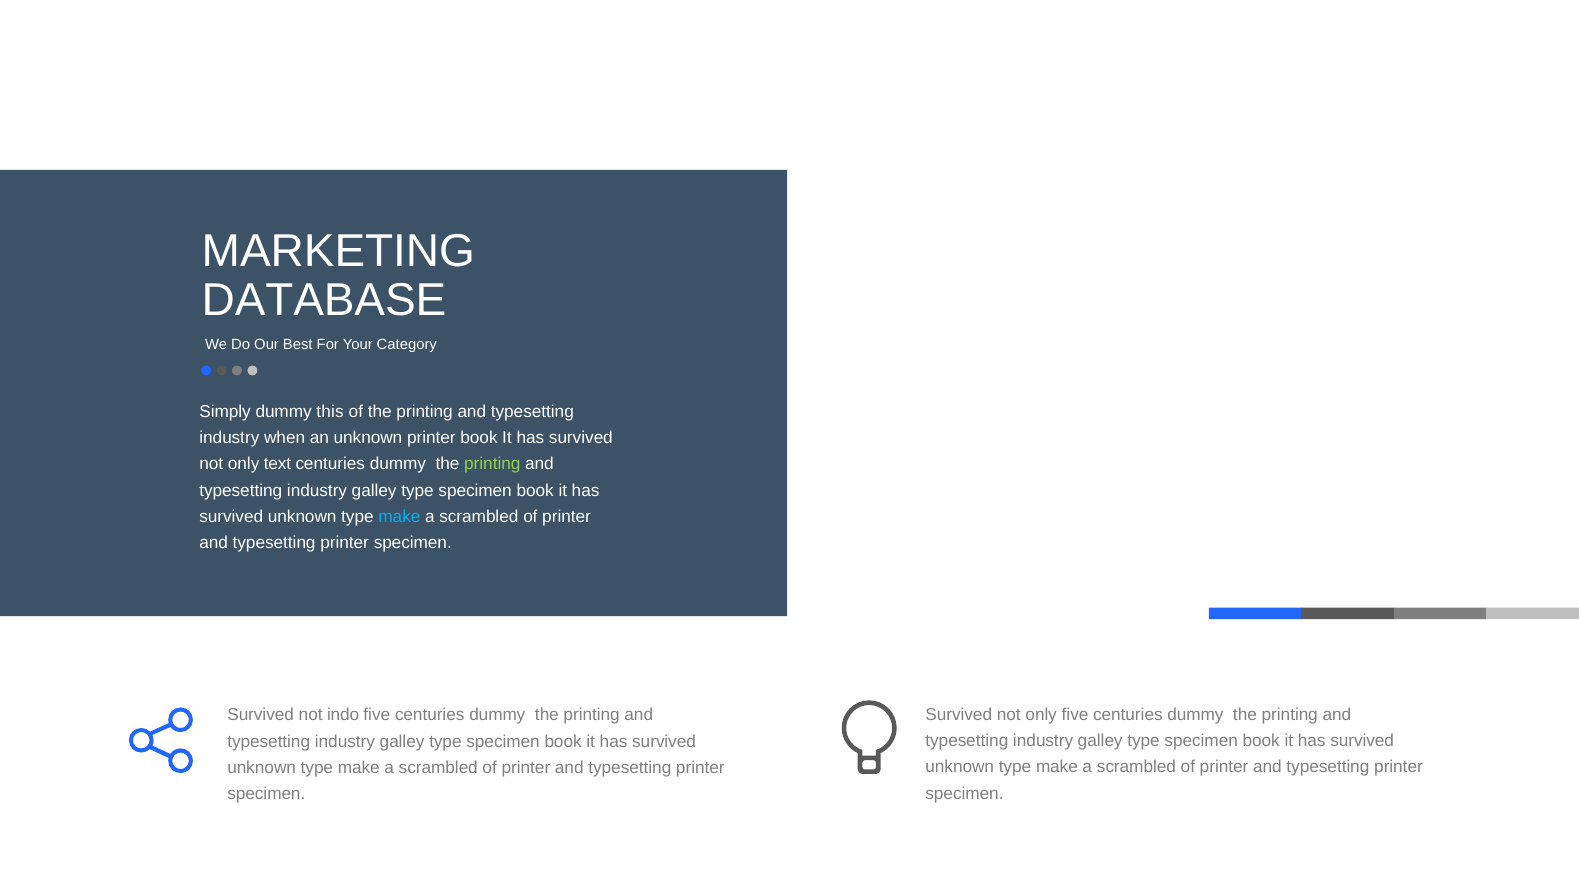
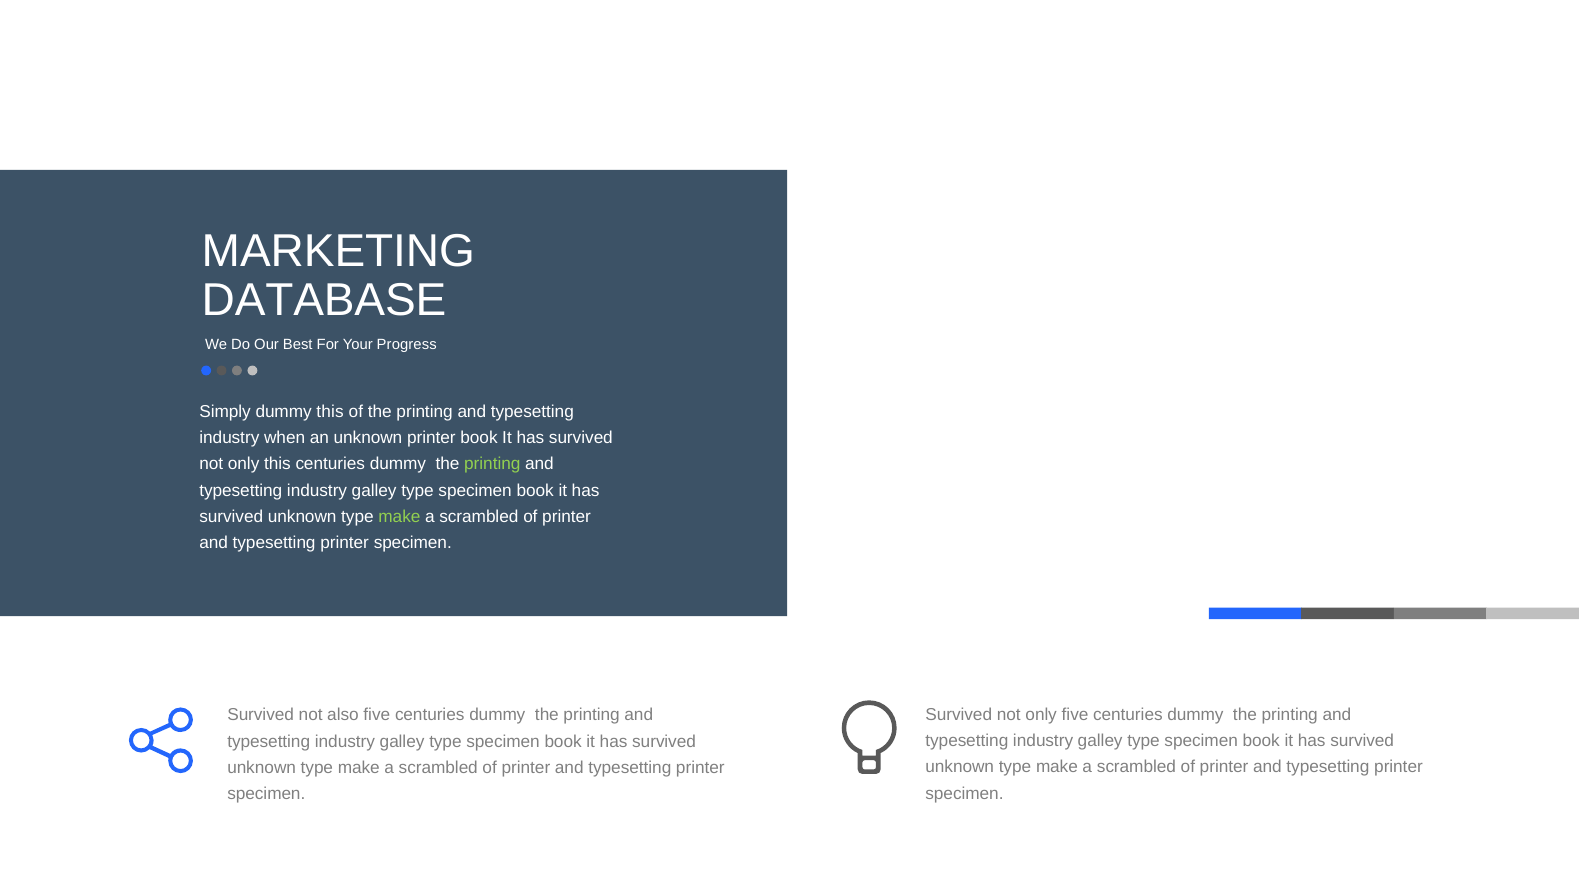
Category: Category -> Progress (407, 345)
only text: text -> this (277, 464)
make colour: light blue -> light green (399, 517)
indo: indo -> also (343, 715)
